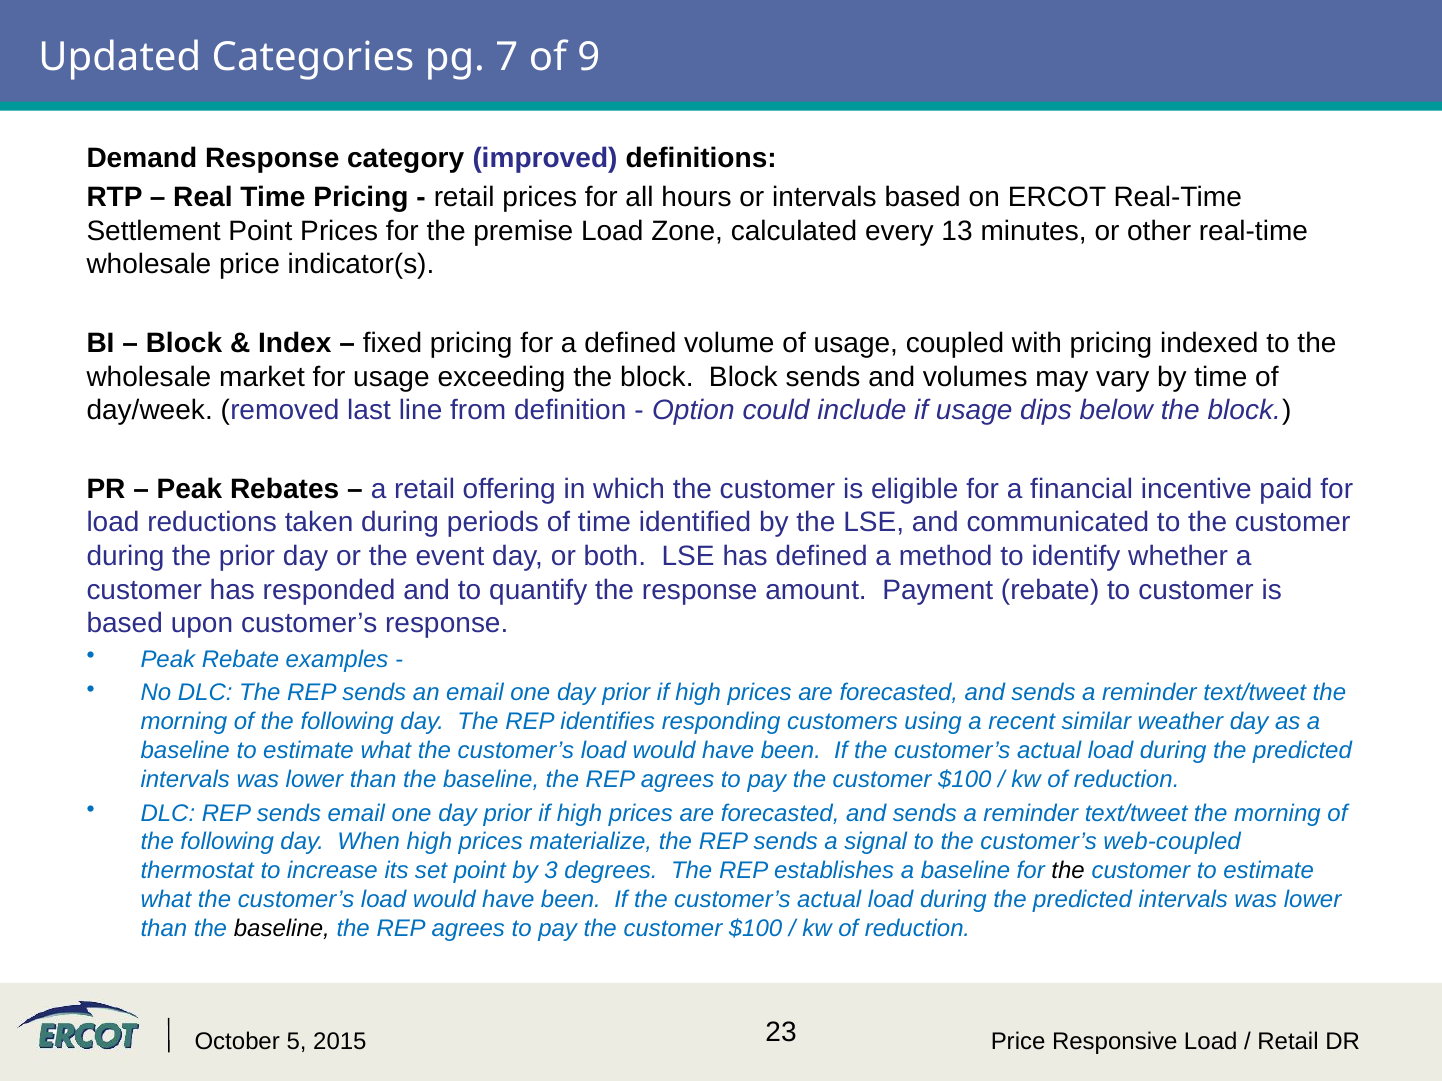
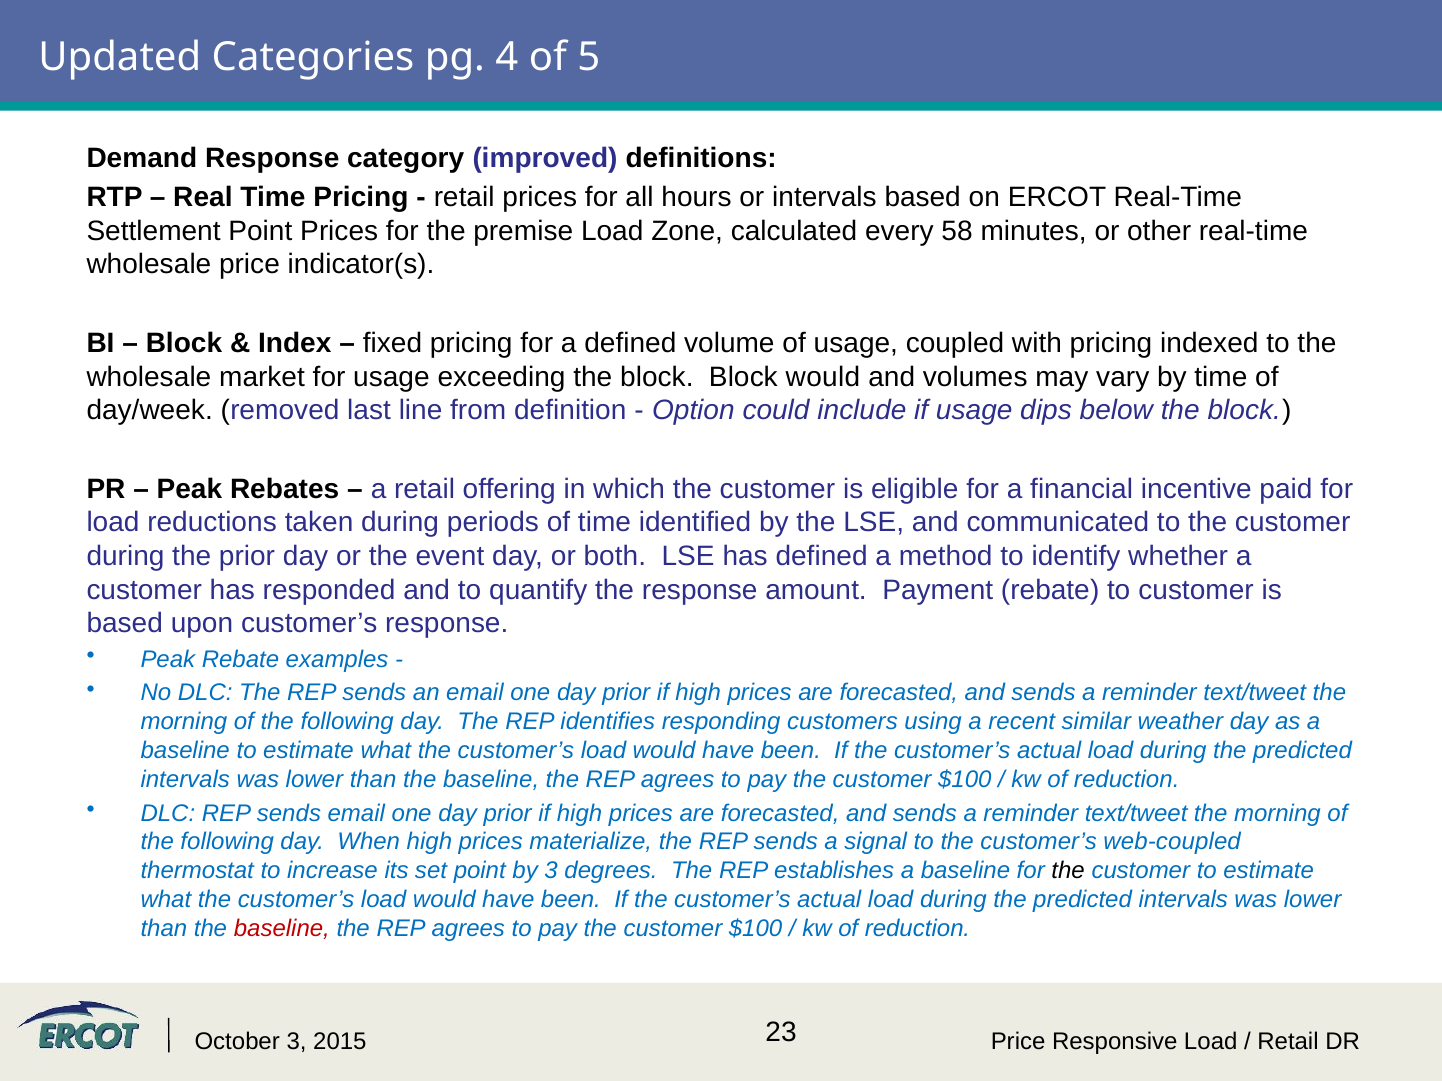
7: 7 -> 4 (507, 57)
9: 9 -> 5 (589, 57)
13: 13 -> 58 (957, 231)
Block sends: sends -> would (823, 377)
baseline colour: black -> red (282, 929)
October 5: 5 -> 3 (297, 1042)
